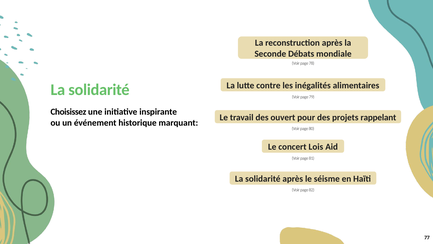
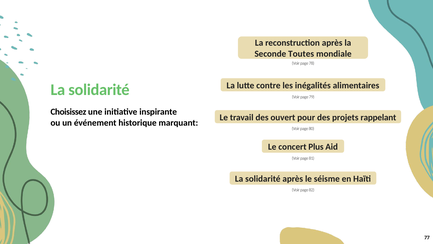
Débats: Débats -> Toutes (301, 54)
Lois: Lois -> Plus (316, 147)
